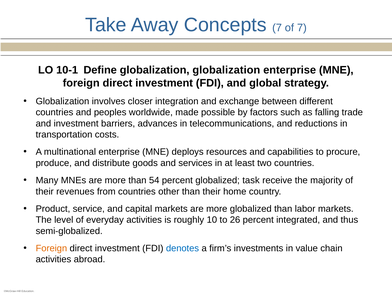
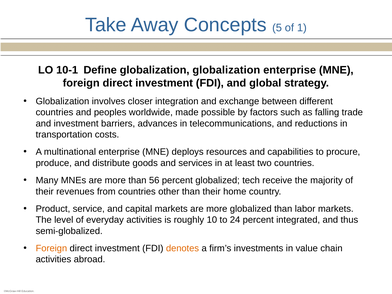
Concepts 7: 7 -> 5 (277, 28)
of 7: 7 -> 1 (302, 28)
54: 54 -> 56 (154, 180)
task: task -> tech (251, 180)
26: 26 -> 24 (235, 220)
denotes colour: blue -> orange (182, 248)
